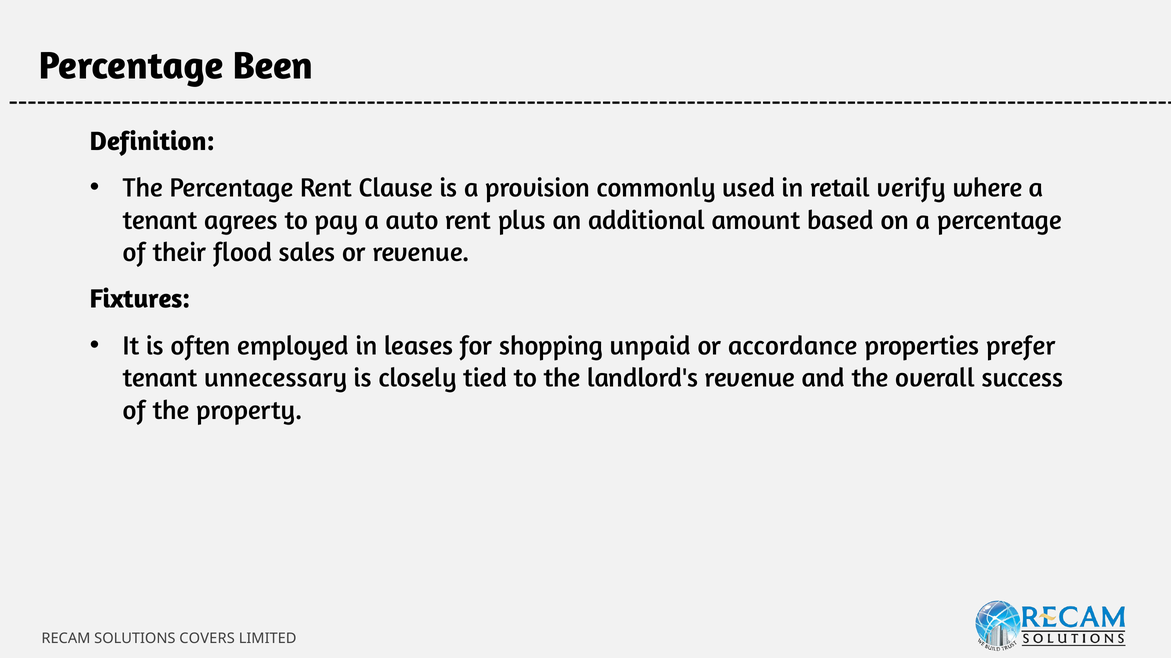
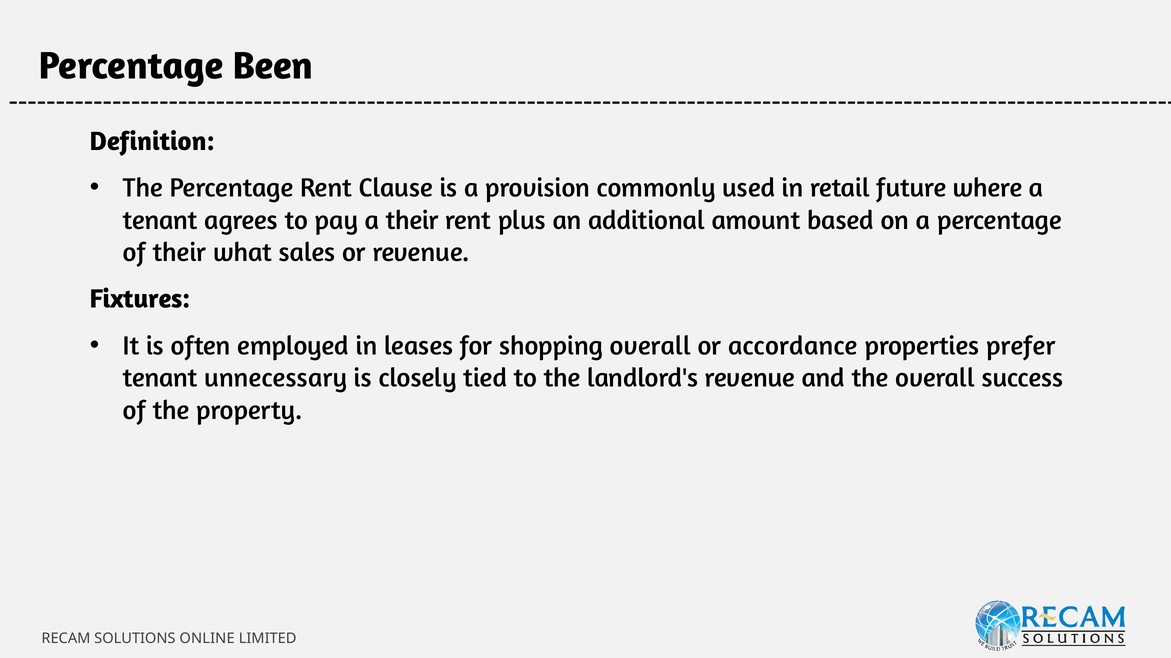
verify: verify -> future (911, 188)
a auto: auto -> their (412, 220)
flood: flood -> what (243, 253)
shopping unpaid: unpaid -> overall (650, 346)
COVERS: COVERS -> ONLINE (207, 639)
